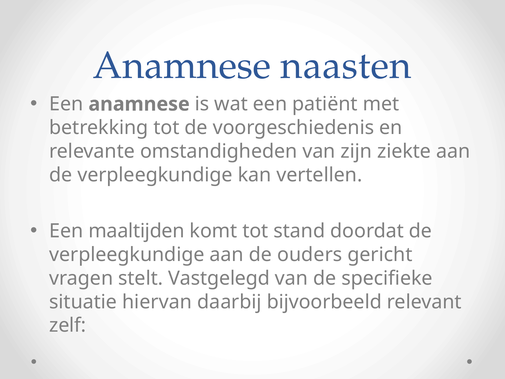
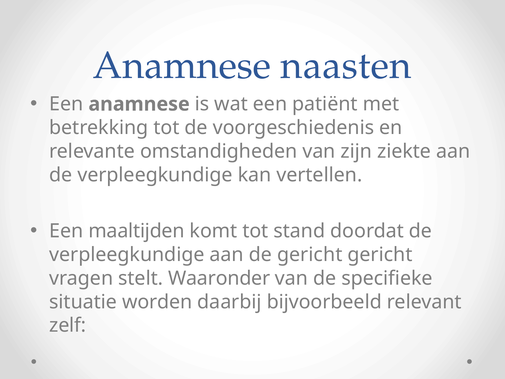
de ouders: ouders -> gericht (310, 255)
Vastgelegd: Vastgelegd -> Waaronder (219, 278)
hiervan: hiervan -> worden (157, 302)
